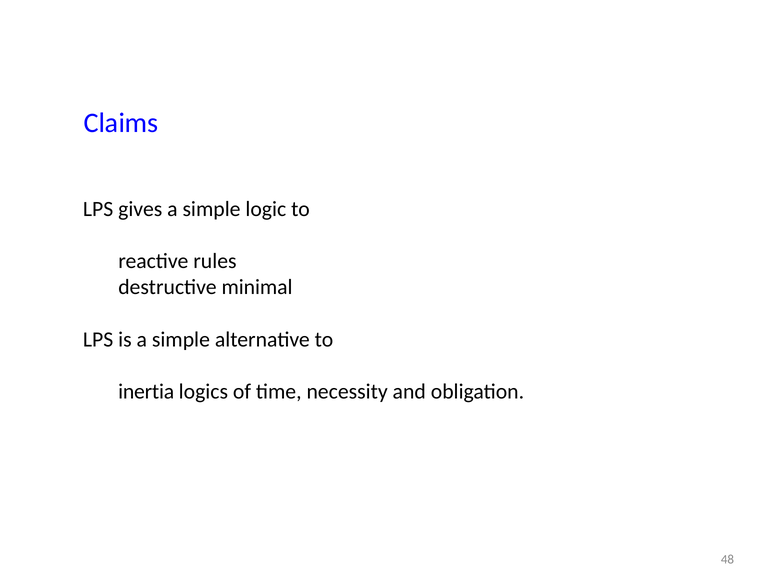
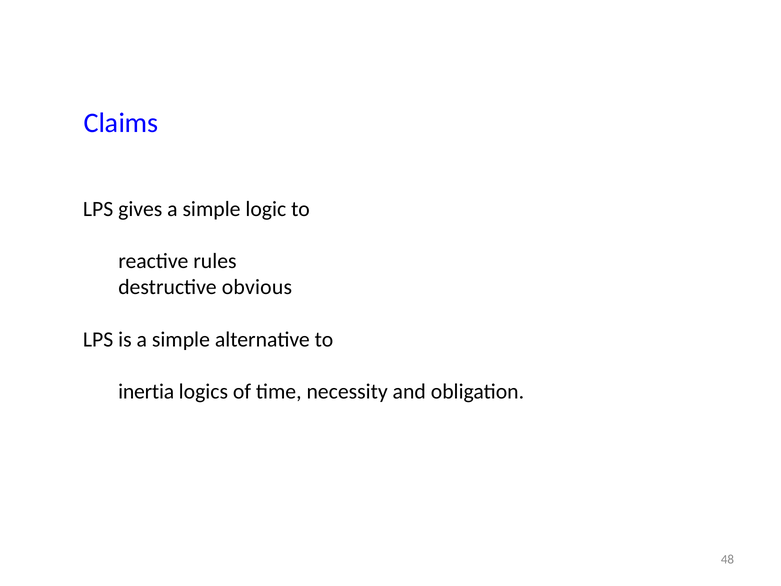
minimal: minimal -> obvious (257, 287)
